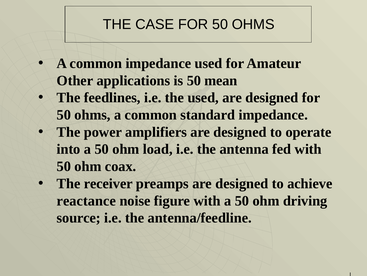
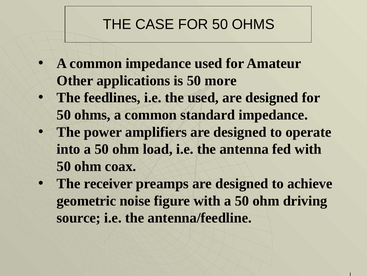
mean: mean -> more (221, 80)
reactance: reactance -> geometric (86, 200)
